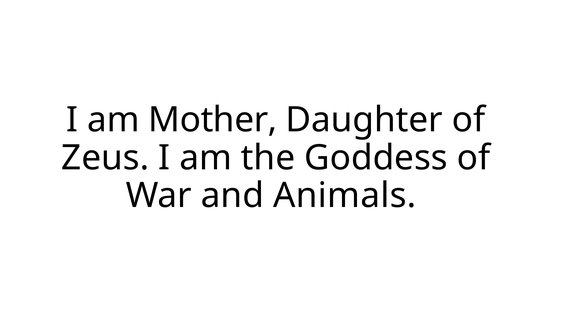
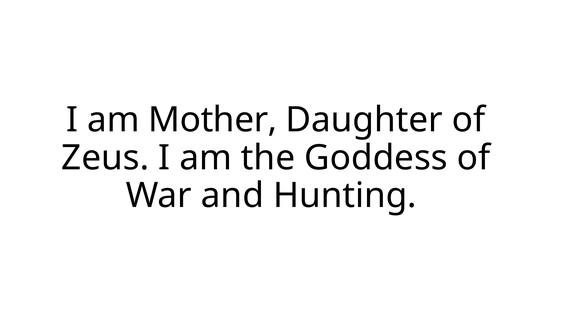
Animals: Animals -> Hunting (345, 196)
